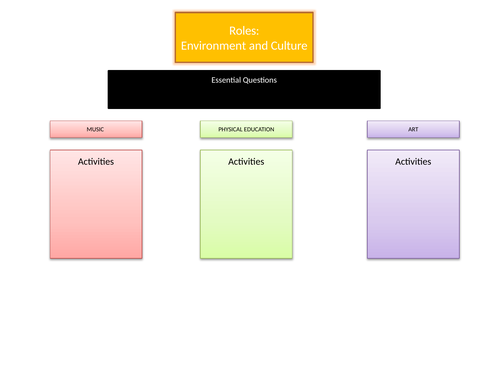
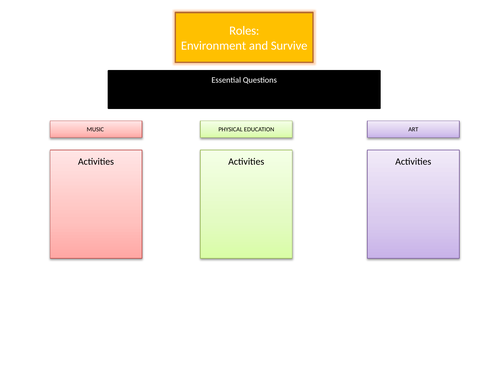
Culture: Culture -> Survive (289, 46)
